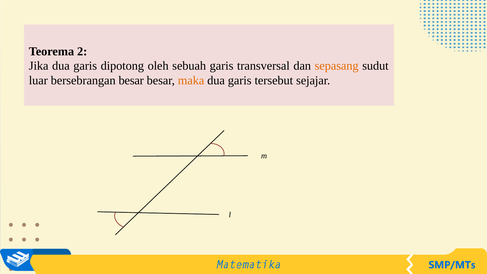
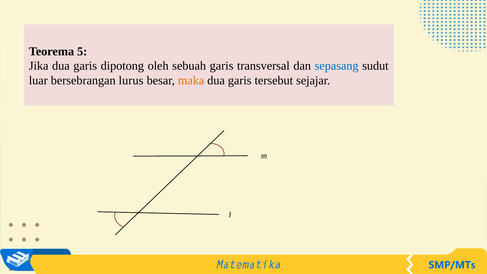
2: 2 -> 5 (82, 51)
sepasang colour: orange -> blue (337, 66)
bersebrangan besar: besar -> lurus (131, 81)
